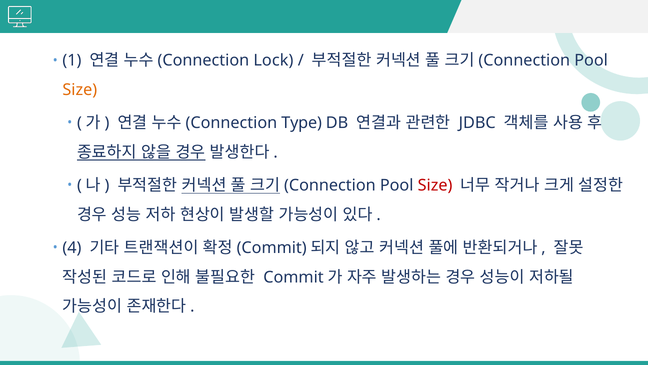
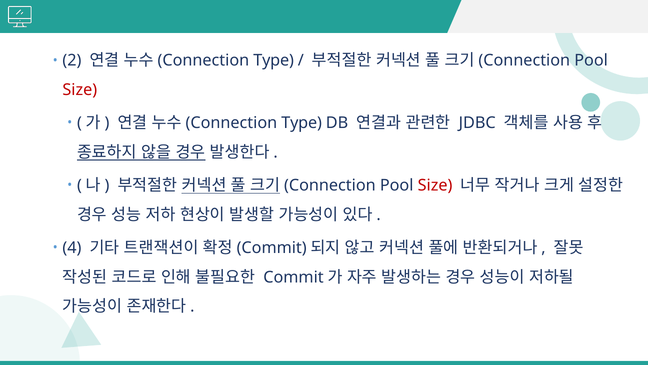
1: 1 -> 2 (72, 61)
Lock: Lock -> Type (274, 61)
Size colour: orange -> red (80, 90)
